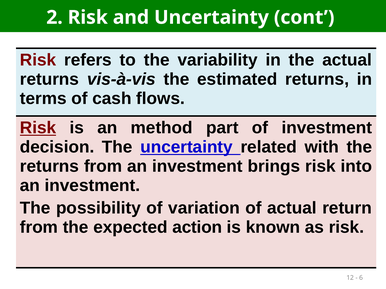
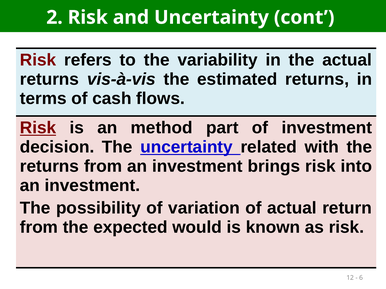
action: action -> would (197, 228)
